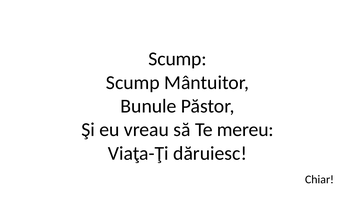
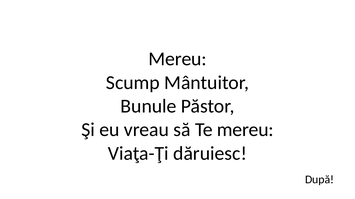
Scump: Scump -> Mereu (178, 59)
Chiar: Chiar -> După (320, 180)
